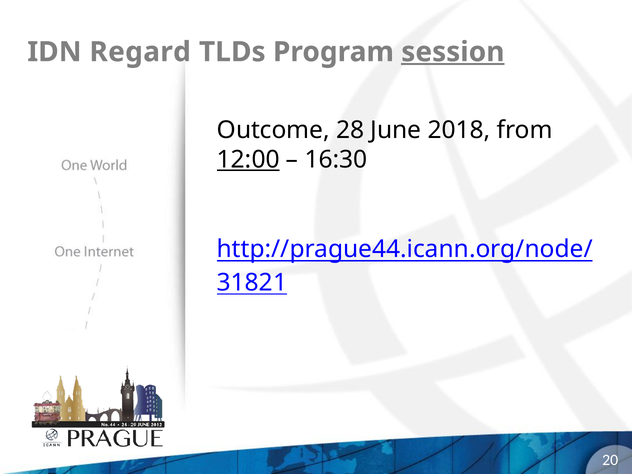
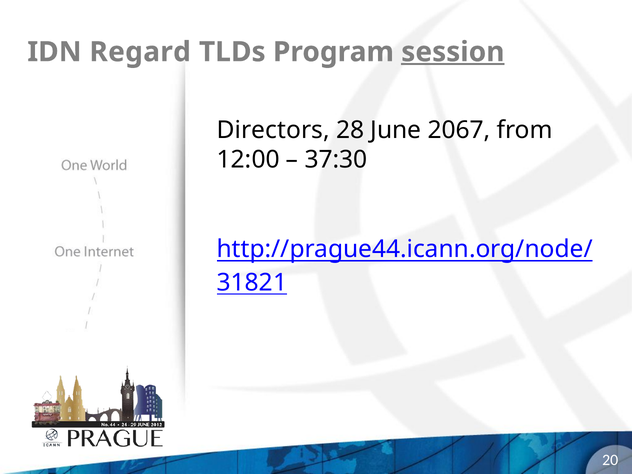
Outcome: Outcome -> Directors (273, 130)
2018: 2018 -> 2067 (459, 130)
12:00 underline: present -> none (248, 160)
16:30: 16:30 -> 37:30 (336, 160)
